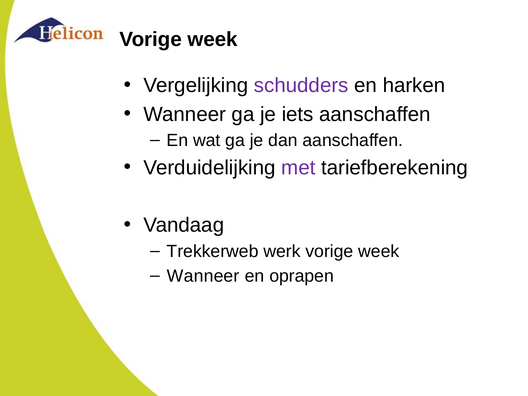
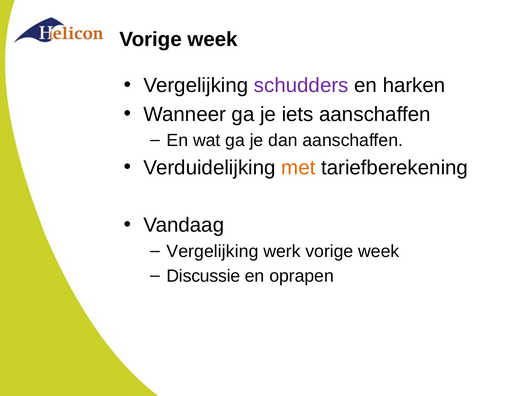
met colour: purple -> orange (298, 168)
Trekkerweb: Trekkerweb -> Vergelijking (213, 251)
Wanneer: Wanneer -> Discussie (203, 276)
